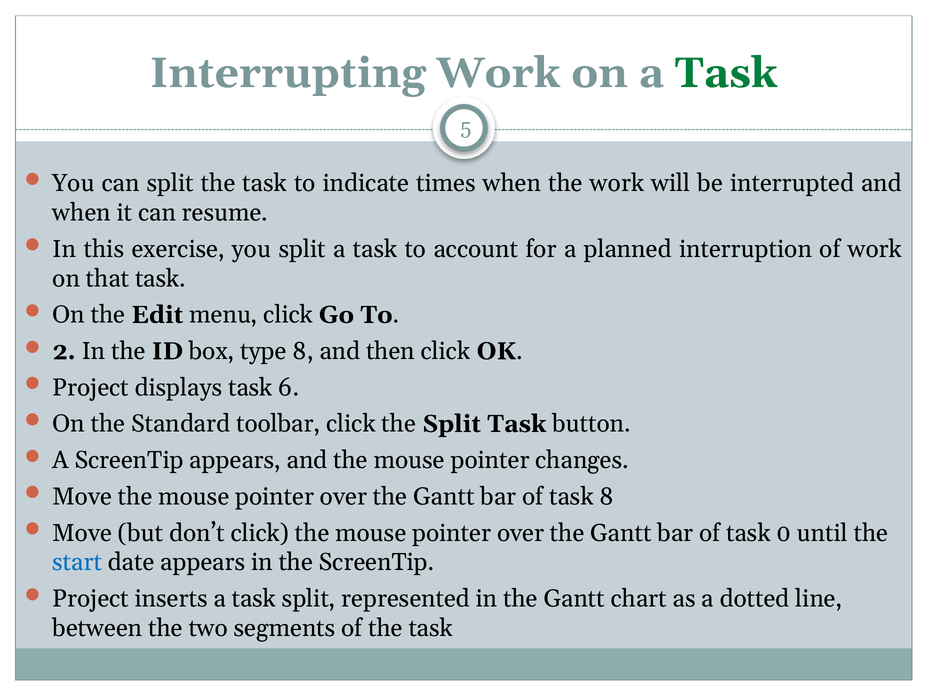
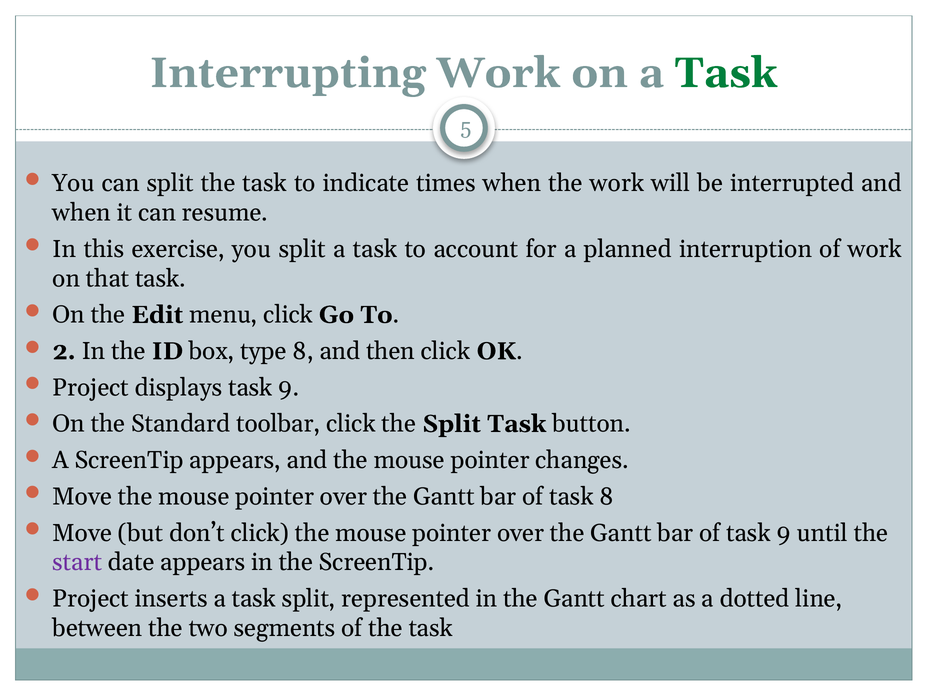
displays task 6: 6 -> 9 (289, 388)
of task 0: 0 -> 9 (784, 533)
start colour: blue -> purple (77, 562)
